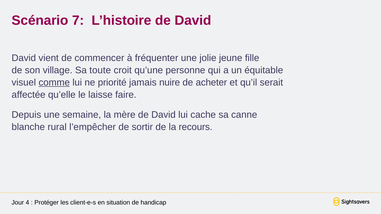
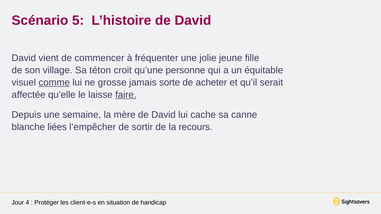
7: 7 -> 5 (78, 20)
toute: toute -> téton (100, 70)
priorité: priorité -> grosse (112, 83)
nuire: nuire -> sorte (170, 83)
faire underline: none -> present (126, 95)
rural: rural -> liées (57, 127)
